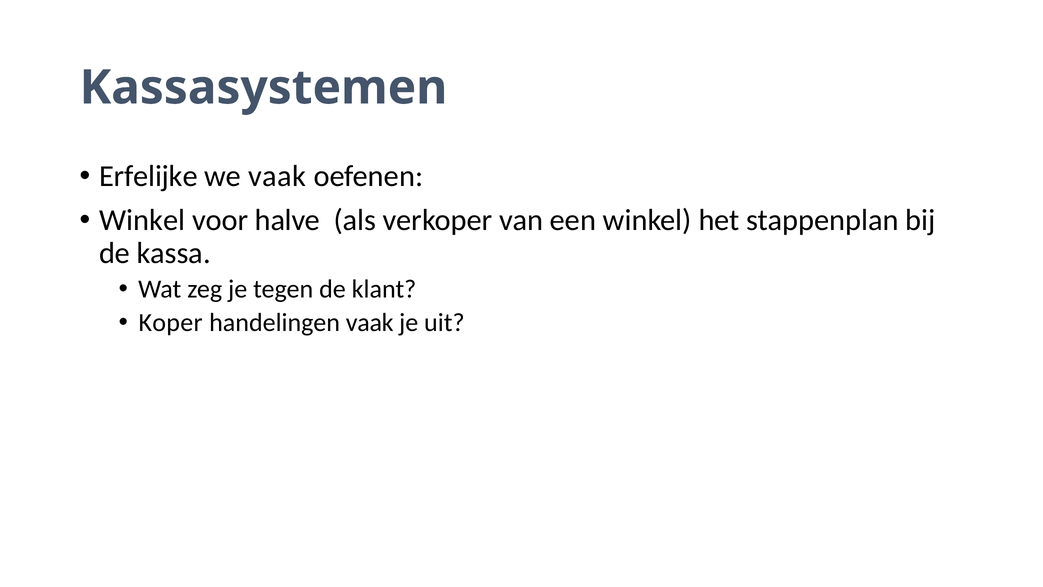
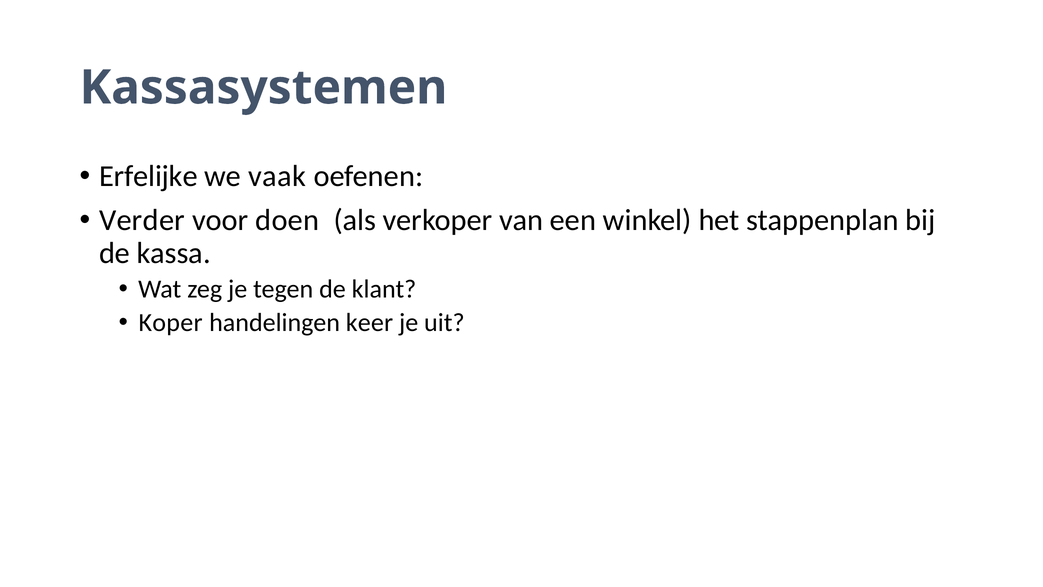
Winkel: Winkel -> Verder (142, 220)
halve: halve -> doen (287, 220)
handelingen vaak: vaak -> keer (369, 322)
